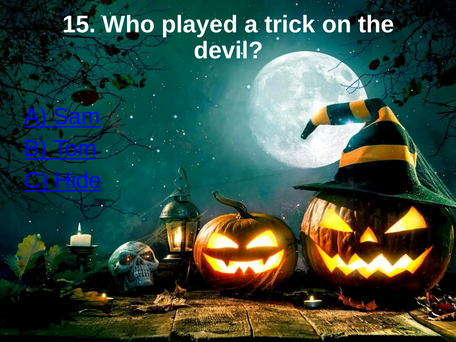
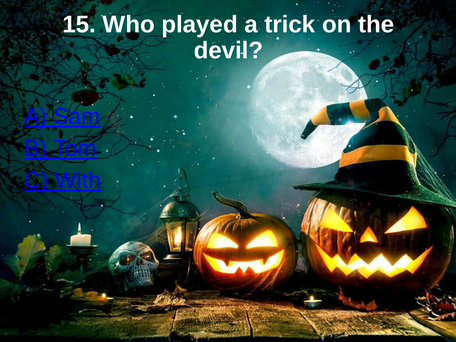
Hide: Hide -> With (78, 181)
